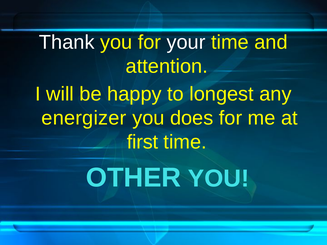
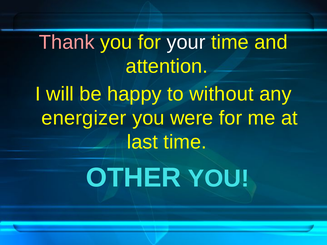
Thank colour: white -> pink (67, 42)
longest: longest -> without (221, 94)
does: does -> were (192, 118)
first: first -> last (142, 142)
